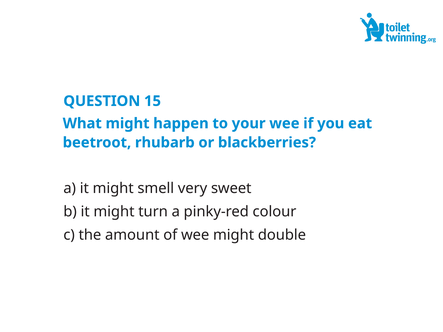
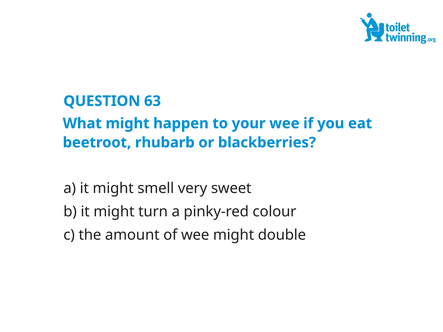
15: 15 -> 63 (152, 101)
